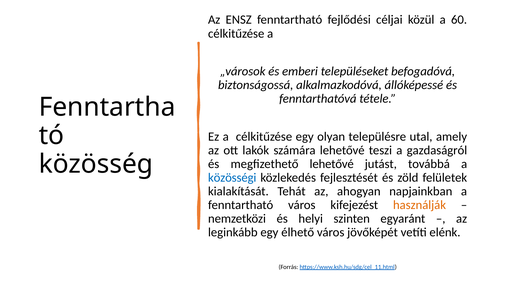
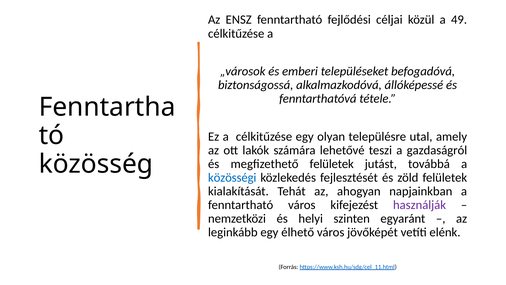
60: 60 -> 49 (459, 20)
megfizethető lehetővé: lehetővé -> felületek (332, 164)
használják colour: orange -> purple (420, 205)
